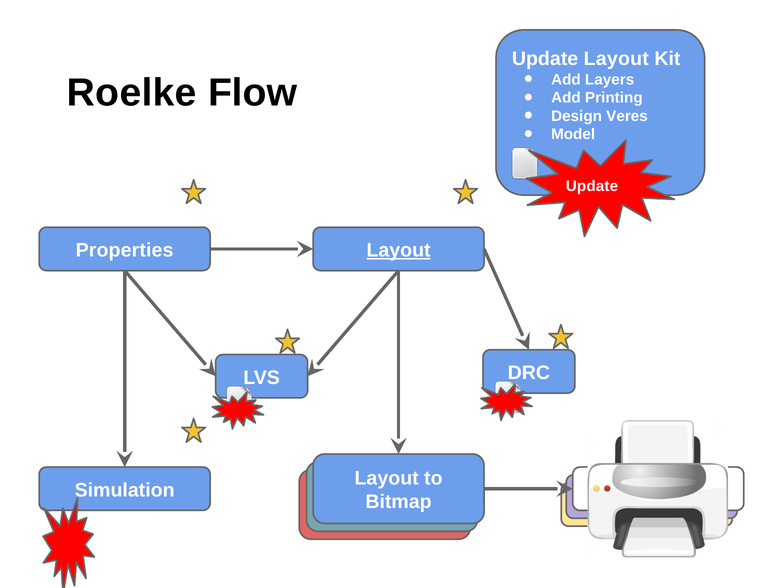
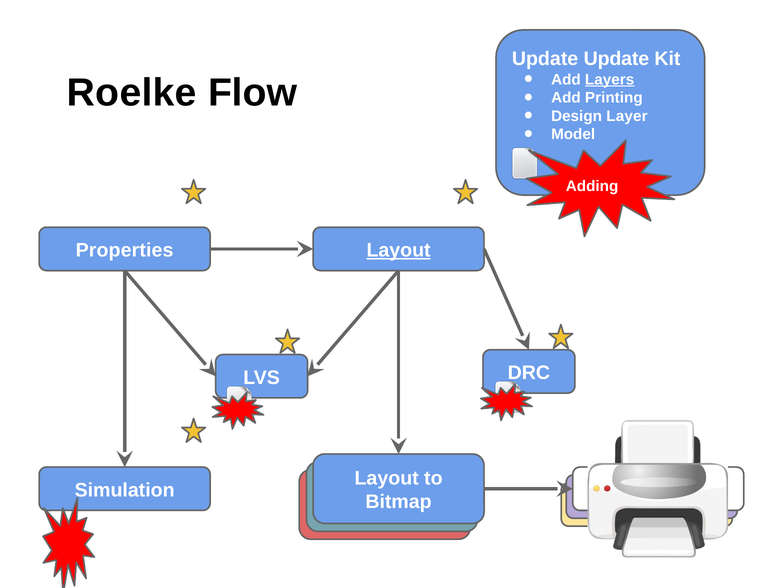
Layout: Layout -> Update (616, 59)
Layers underline: none -> present (610, 80)
Veres: Veres -> Layer (627, 116)
Update: Update -> Adding (592, 186)
